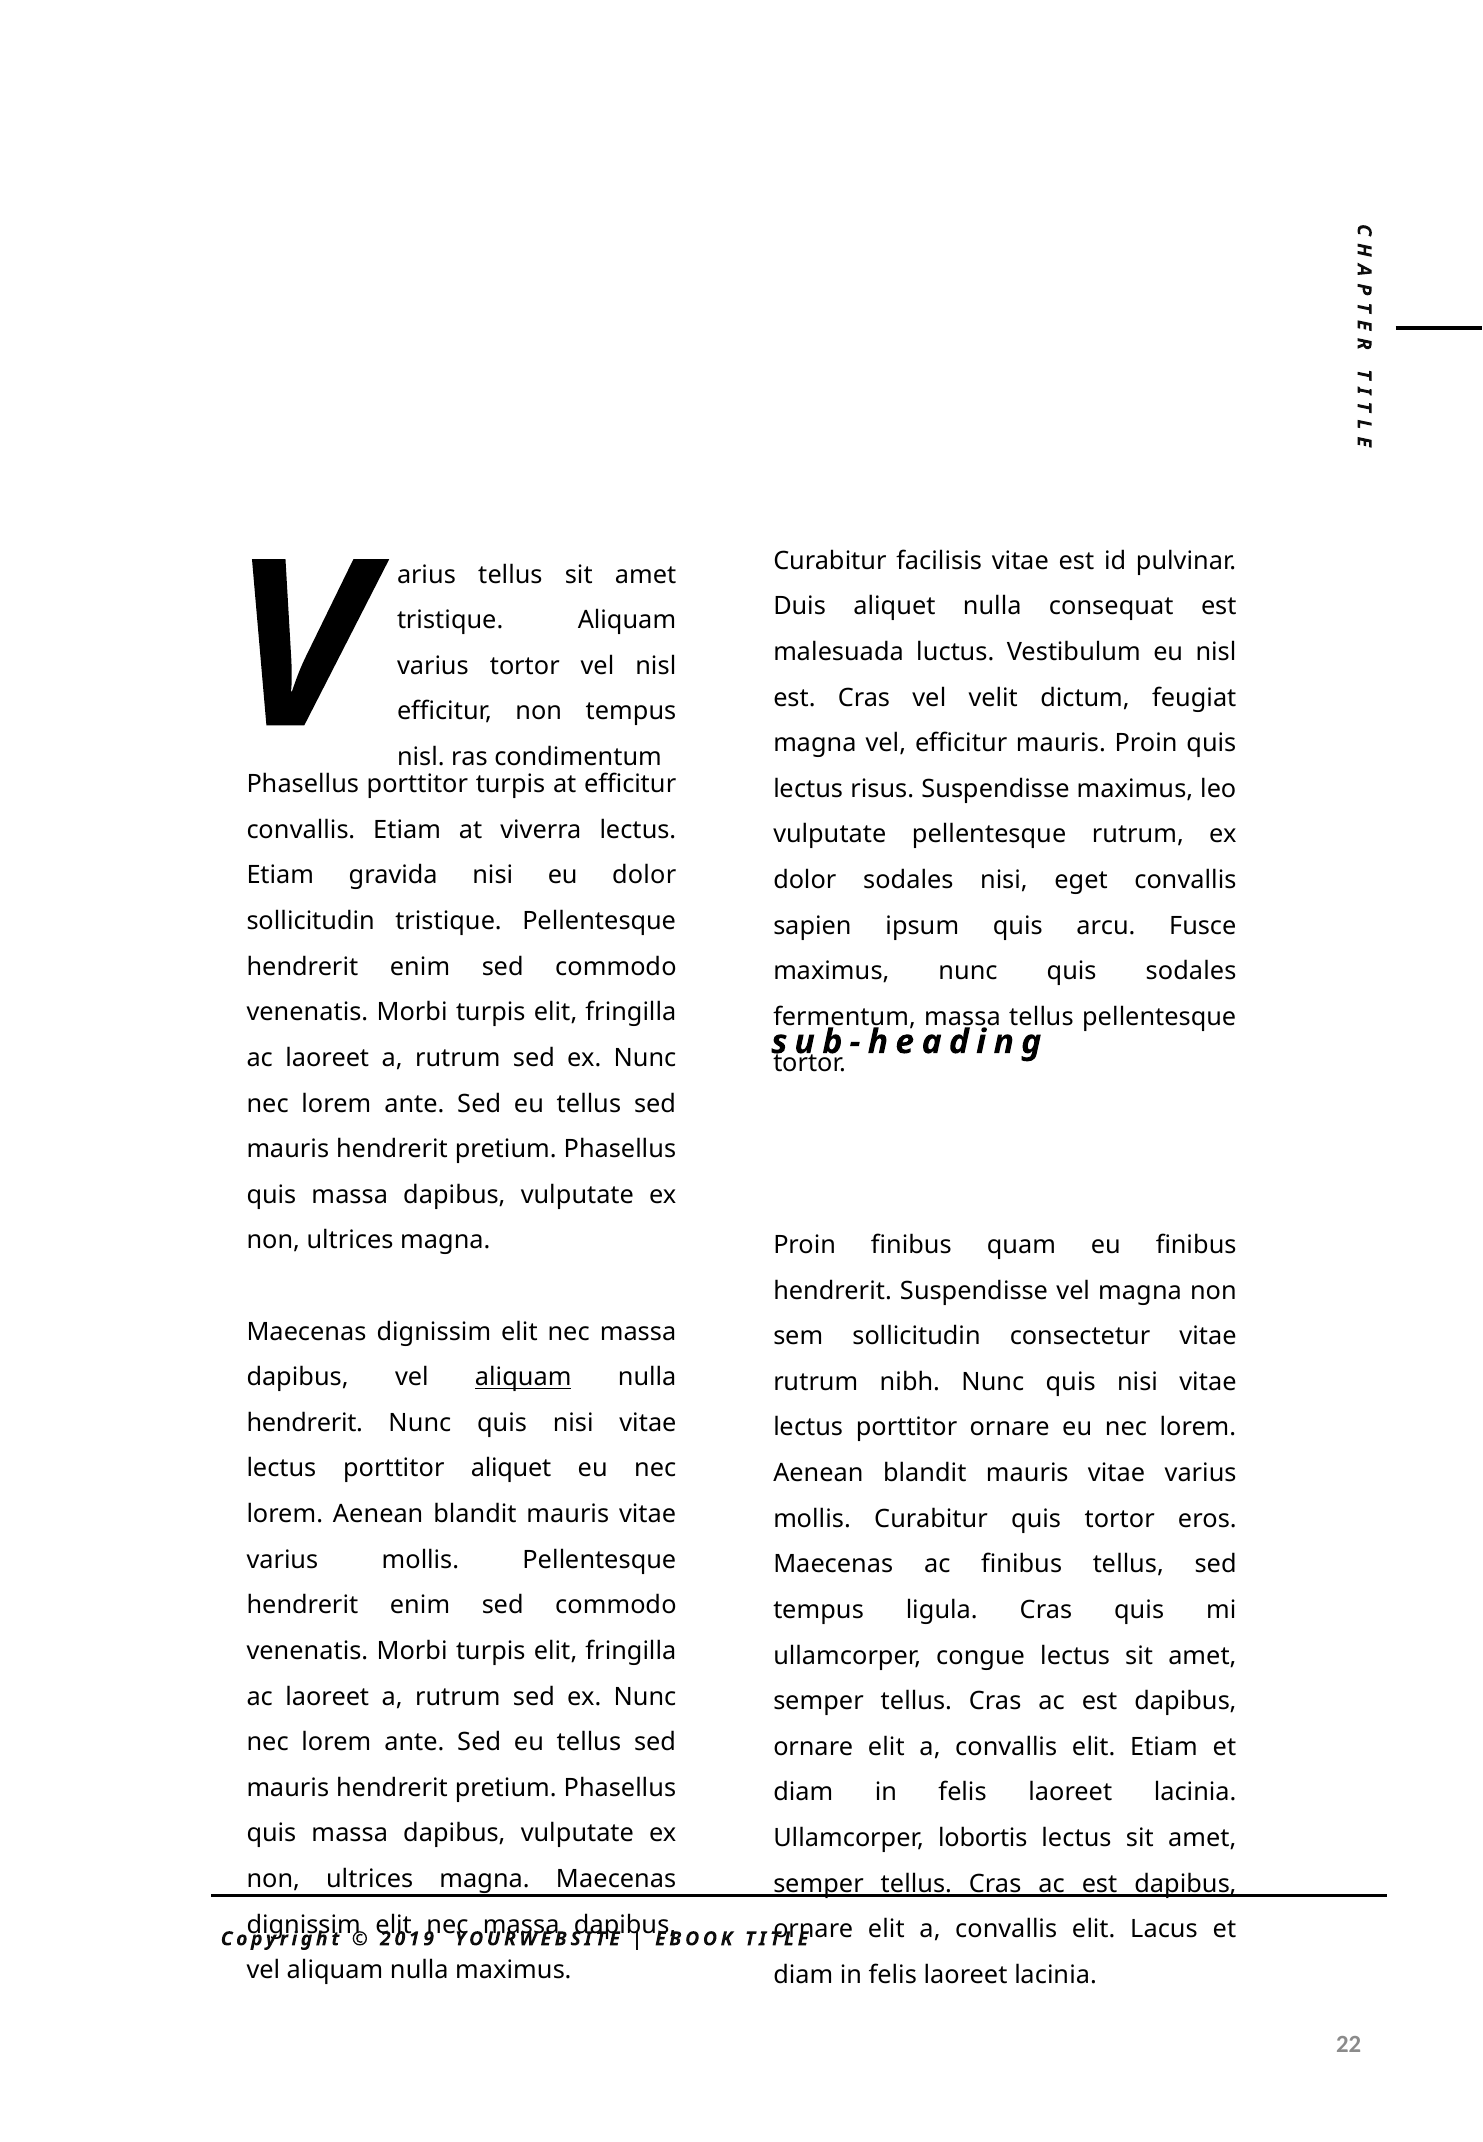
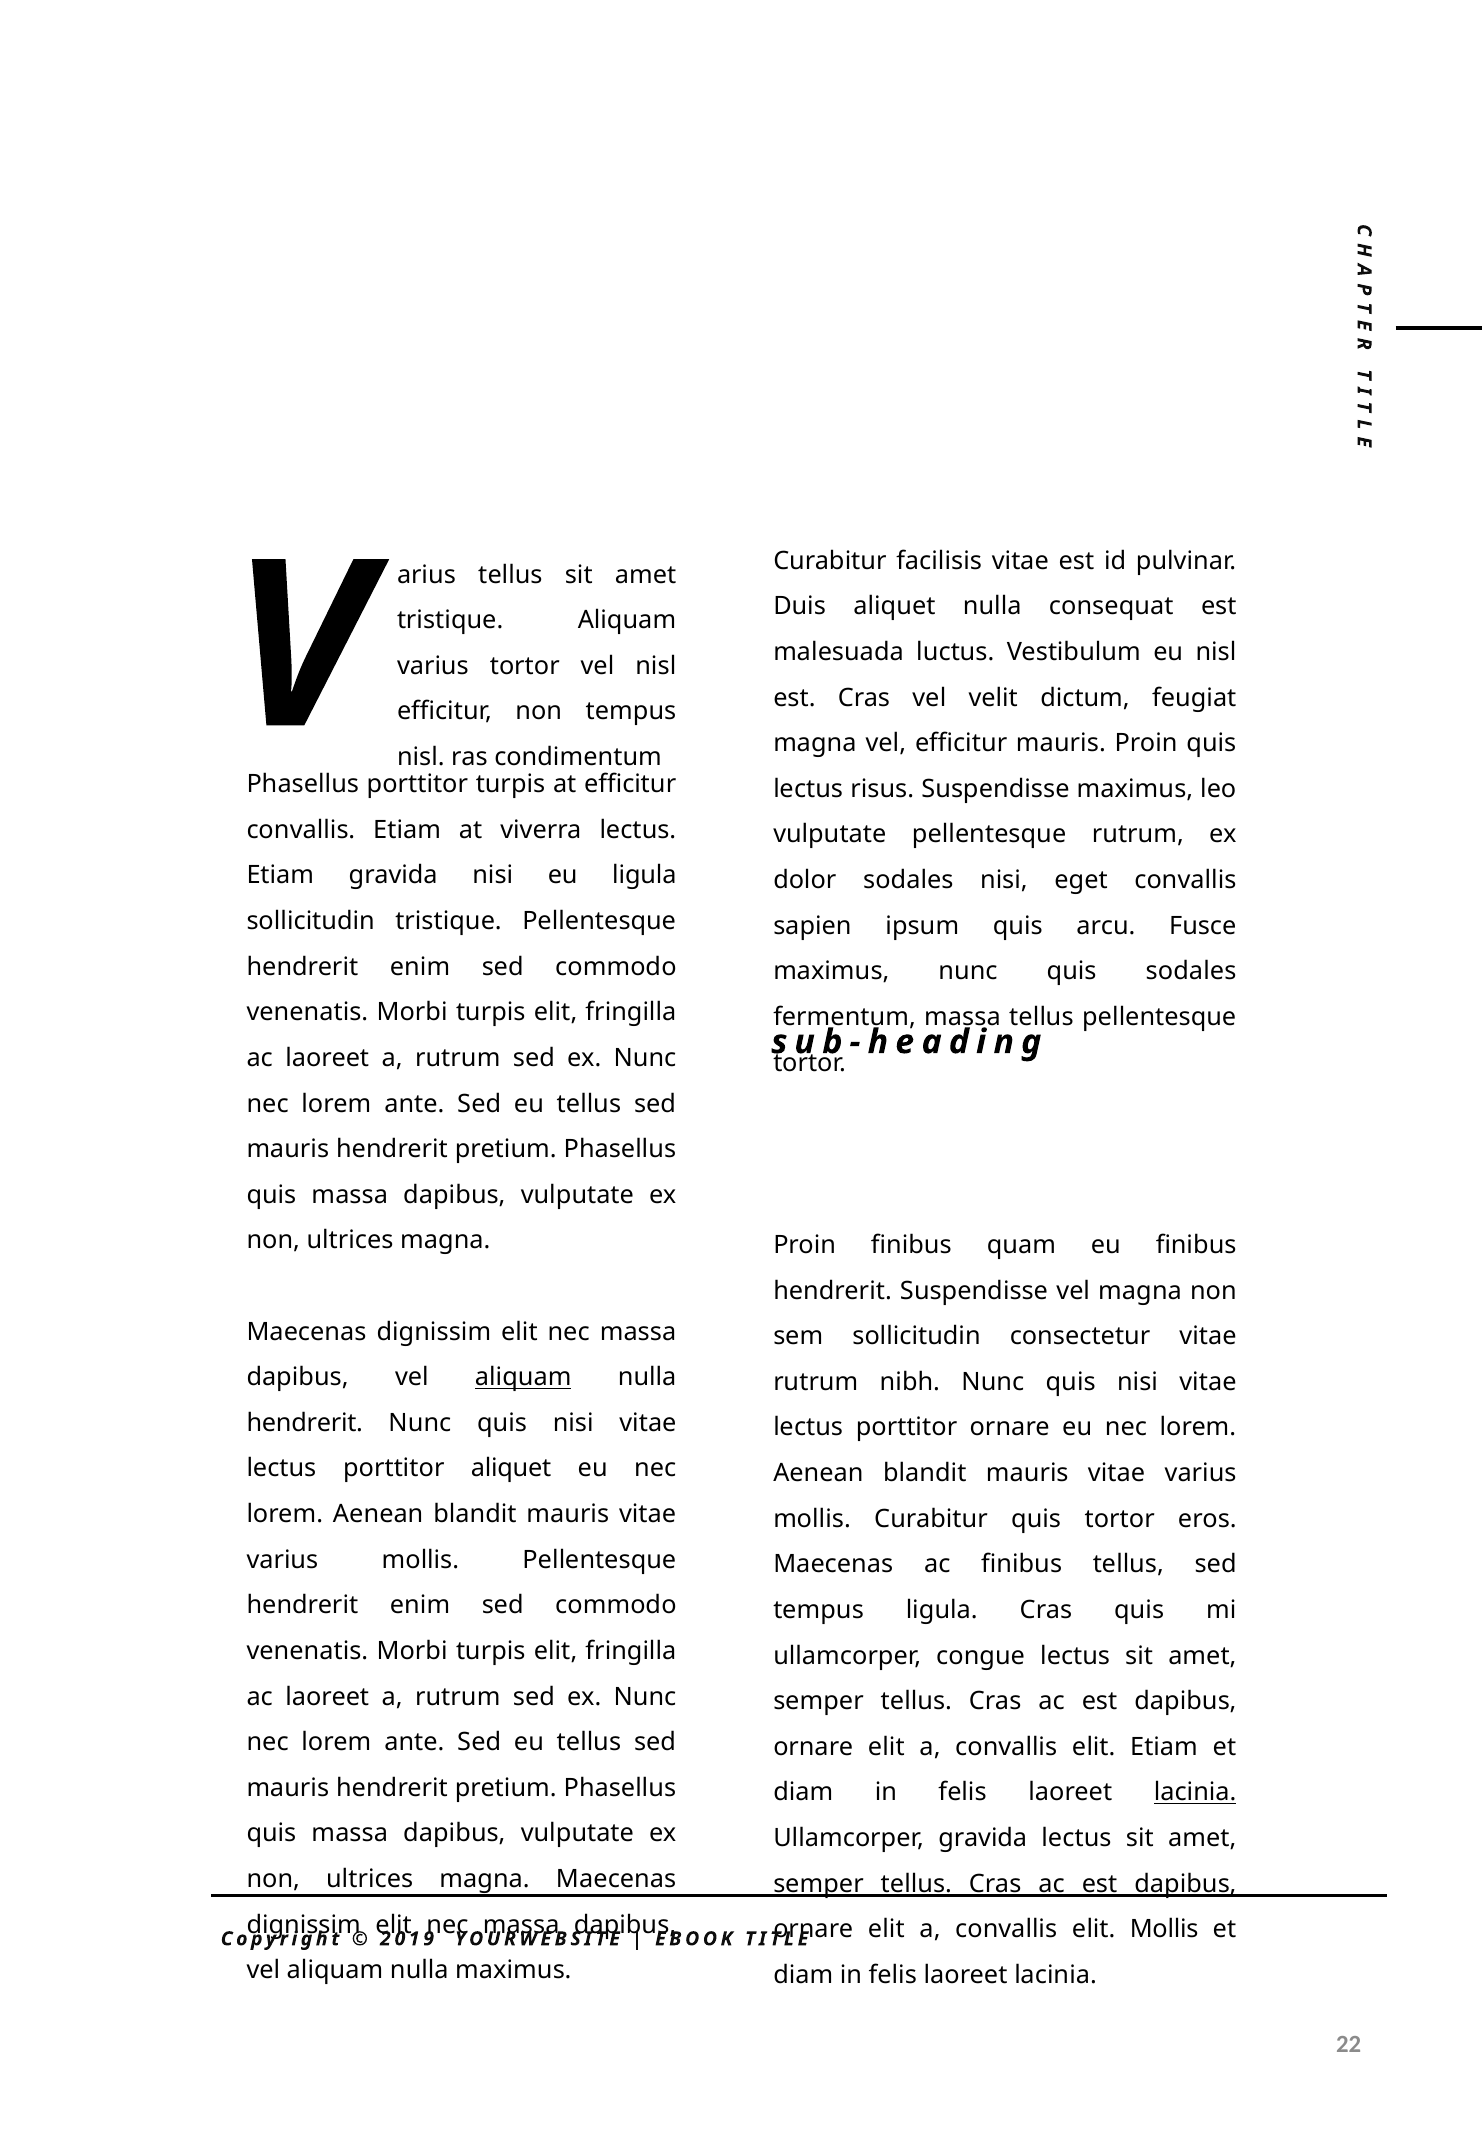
eu dolor: dolor -> ligula (644, 876)
lacinia underline: none -> present (1195, 1793)
Ullamcorper lobortis: lobortis -> gravida (983, 1838)
elit Lacus: Lacus -> Mollis (1164, 1930)
